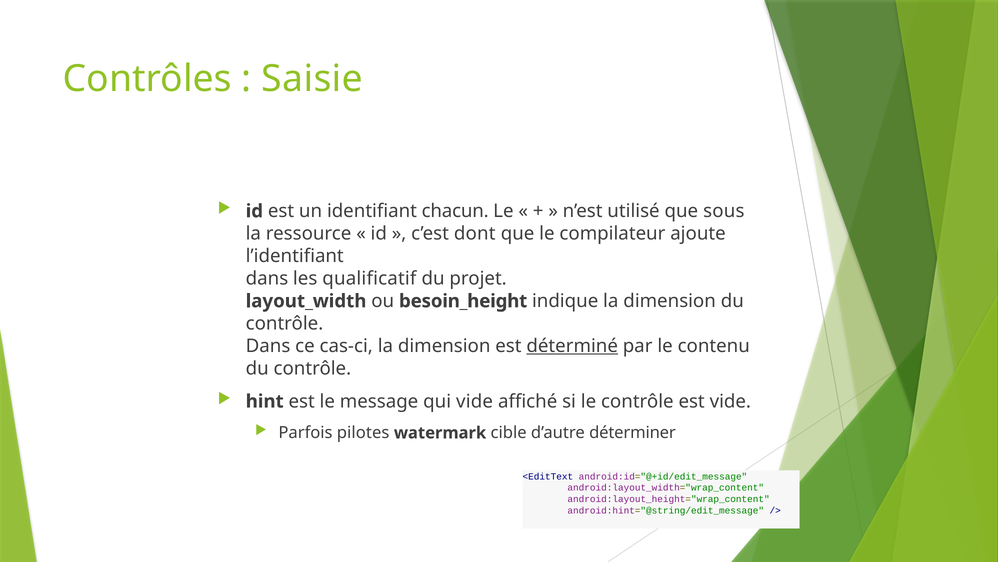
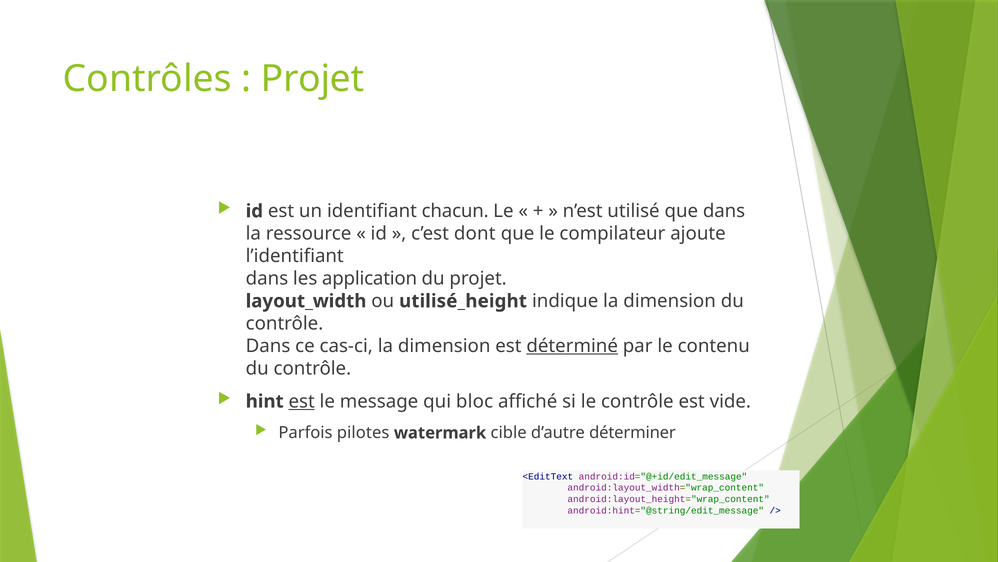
Saisie: Saisie -> Projet (313, 79)
que sous: sous -> dans (724, 211)
qualificatif: qualificatif -> application (370, 278)
besoin_height: besoin_height -> utilisé_height (463, 301)
est underline: none -> present (302, 401)
qui vide: vide -> bloc (475, 401)
